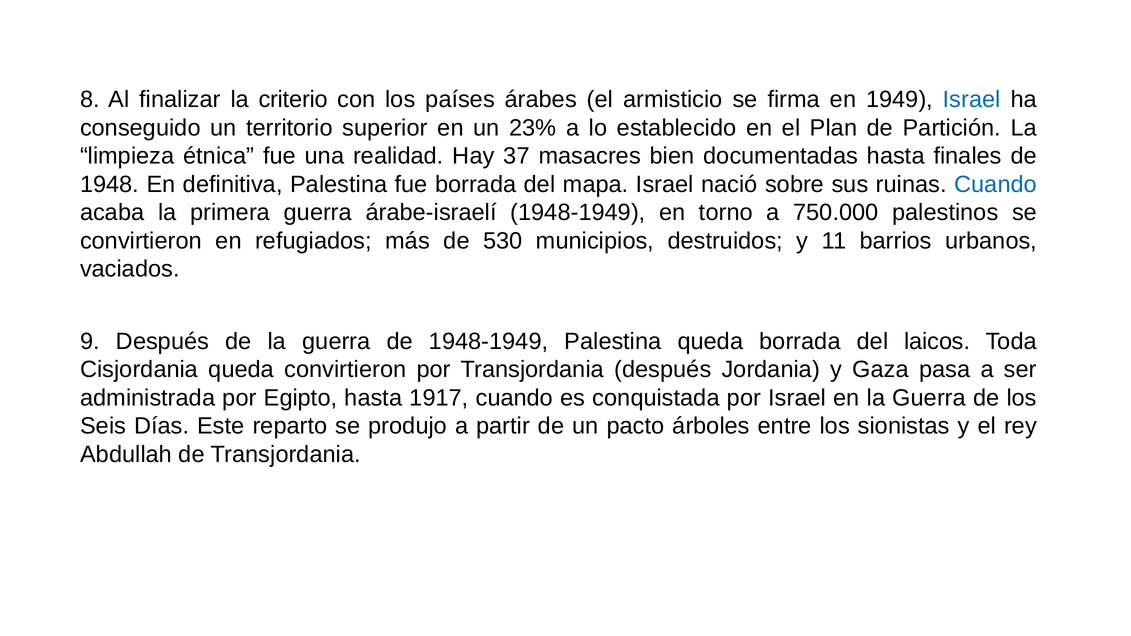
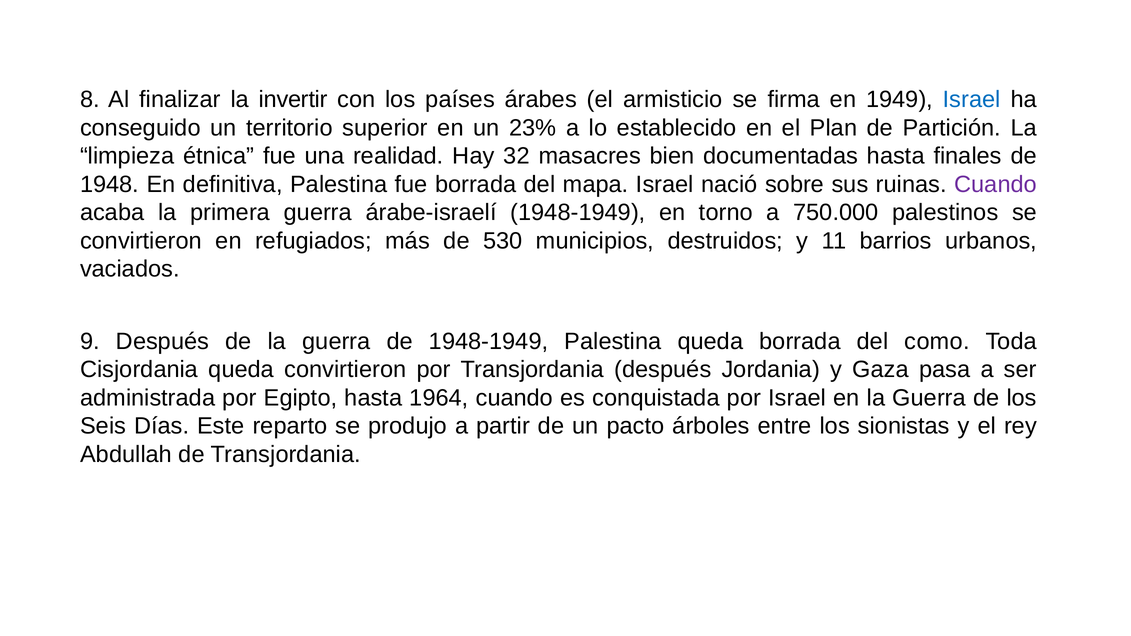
criterio: criterio -> invertir (293, 99)
37: 37 -> 32 (517, 156)
Cuando colour: blue -> purple (996, 184)
laicos: laicos -> como (937, 341)
1917: 1917 -> 1964 (439, 398)
